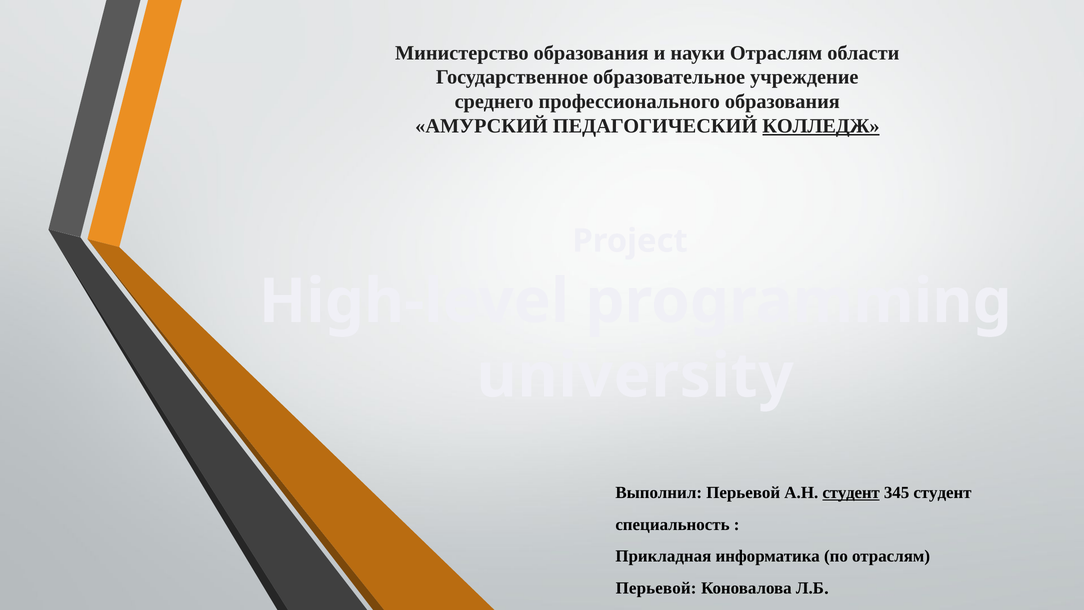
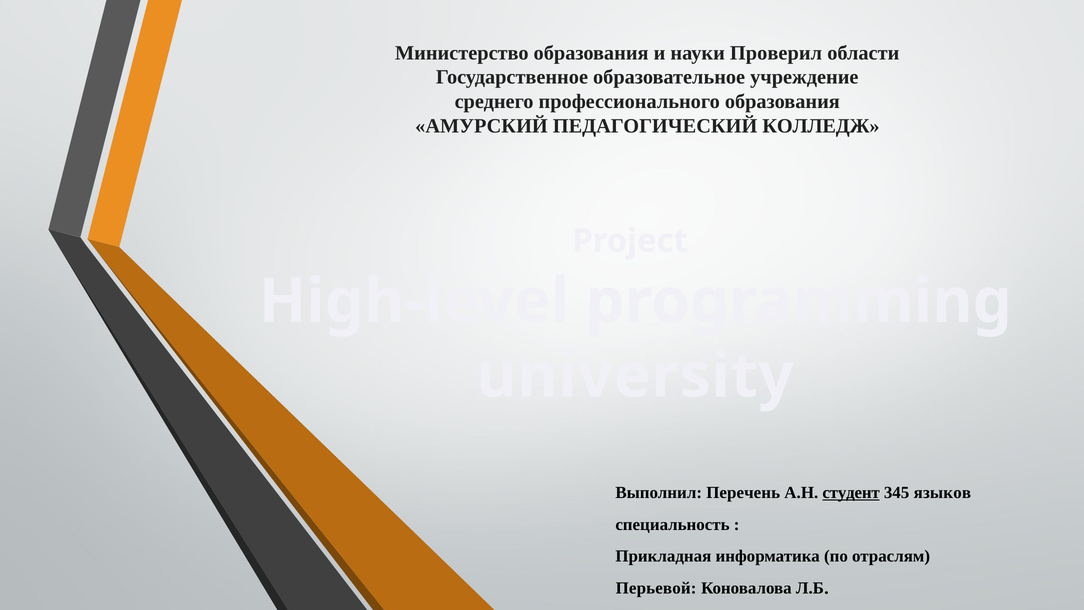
науки Отраслям: Отраслям -> Проверил (776, 53)
КОЛЛЕДЖ underline: present -> none (821, 126)
Выполнил Перьевой: Перьевой -> Перечень (743, 492)
345 студент: студент -> языков (942, 492)
